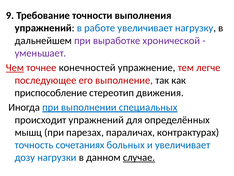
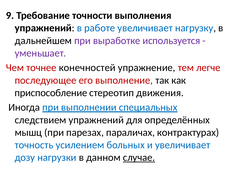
хронической: хронической -> используется (171, 40)
Чем underline: present -> none (15, 68)
происходит: происходит -> следствием (41, 120)
сочетаниях: сочетаниях -> усилением (80, 145)
